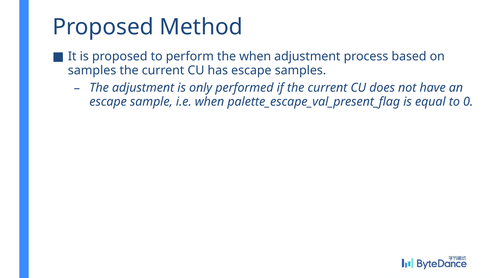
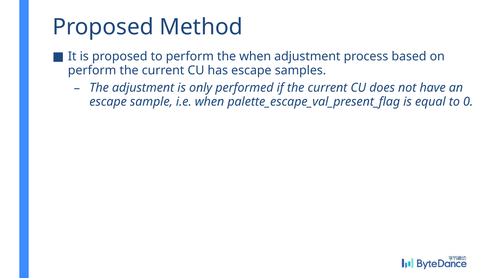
samples: samples -> perform (92, 70)
